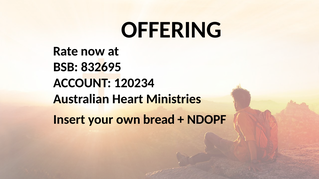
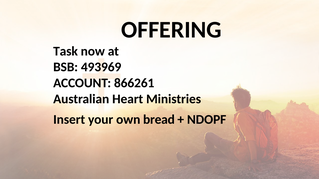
Rate: Rate -> Task (65, 51)
832695: 832695 -> 493969 (101, 67)
120234: 120234 -> 866261 (134, 83)
